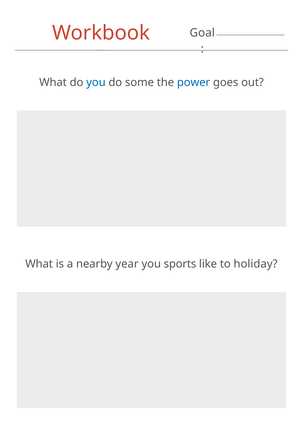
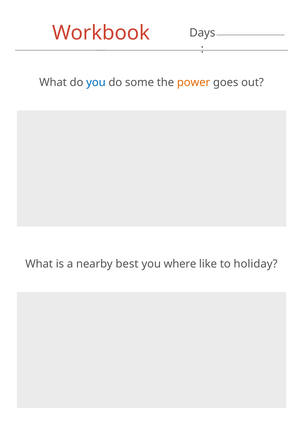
Goal: Goal -> Days (202, 33)
power colour: blue -> orange (194, 82)
year: year -> best (127, 264)
sports: sports -> where (180, 264)
